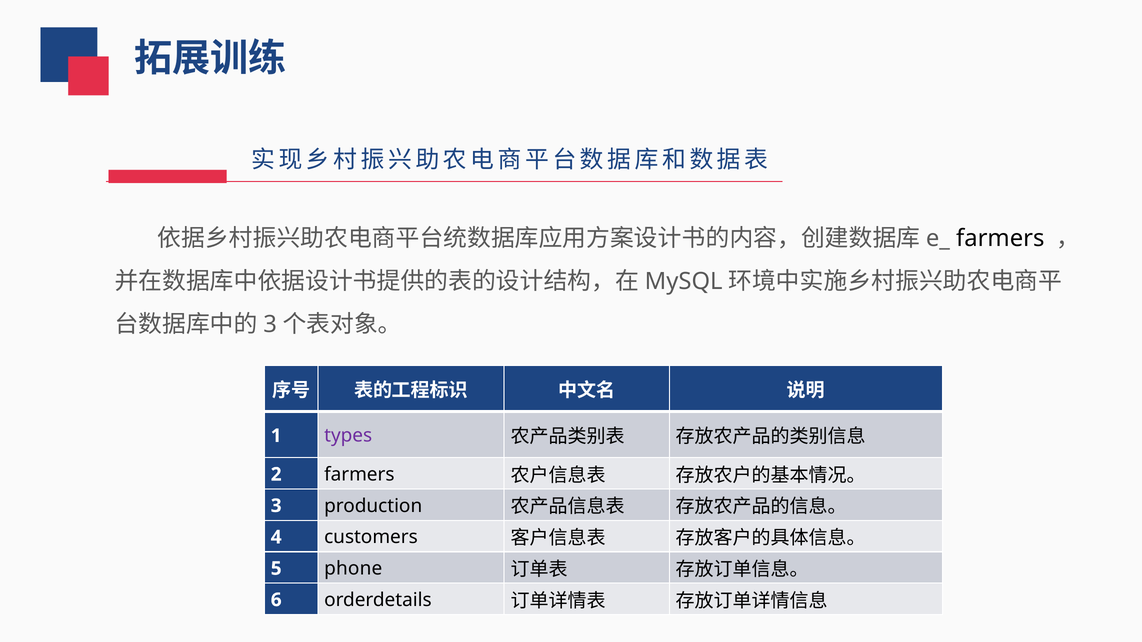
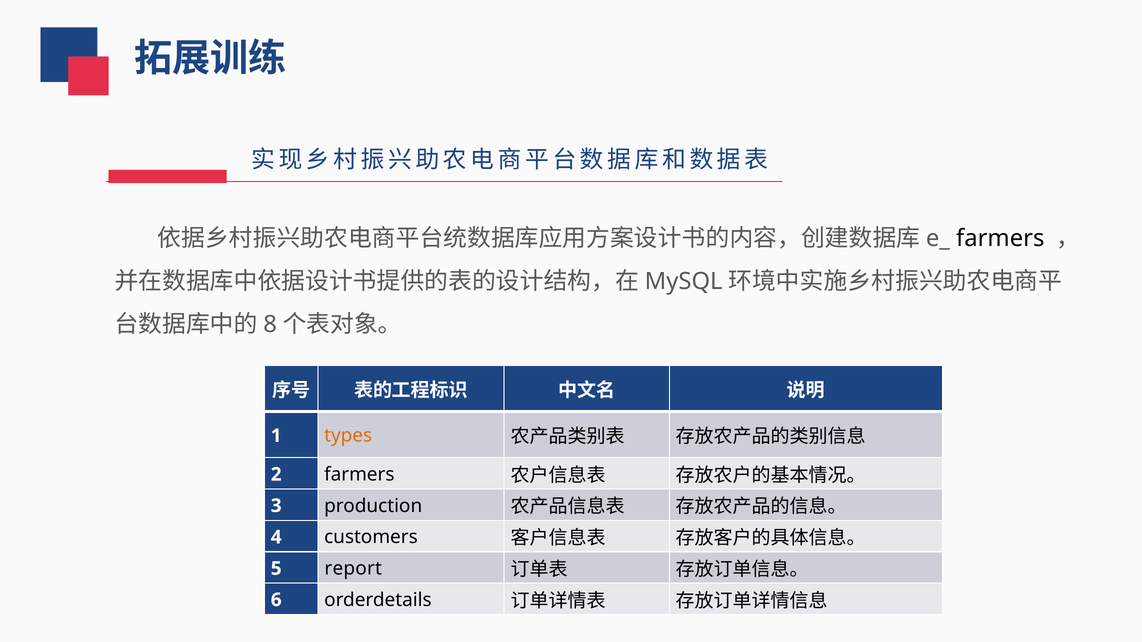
3: 3 -> 8 (270, 324)
types colour: purple -> orange (348, 436)
phone: phone -> report (353, 569)
